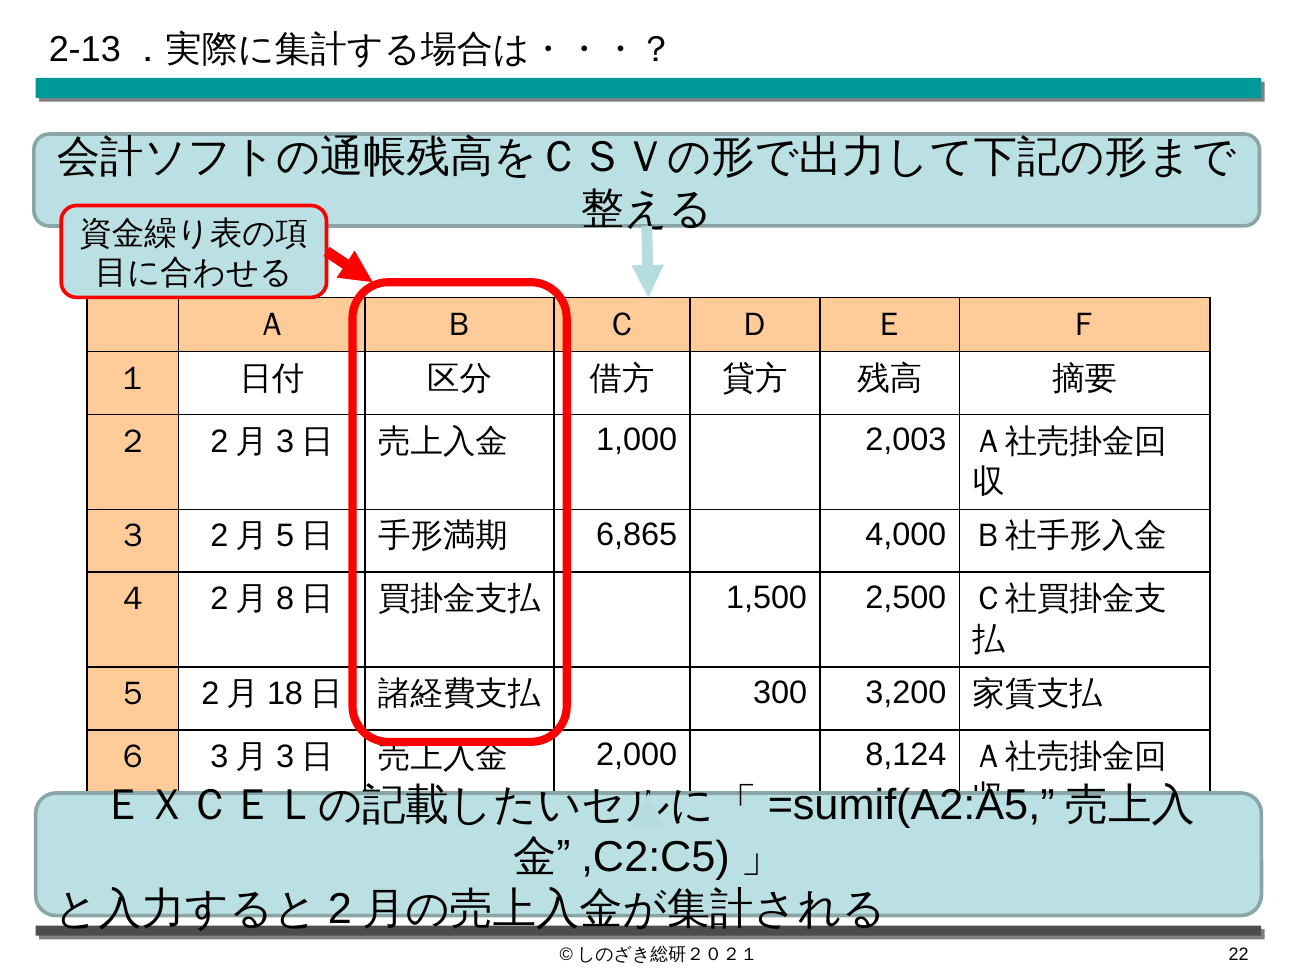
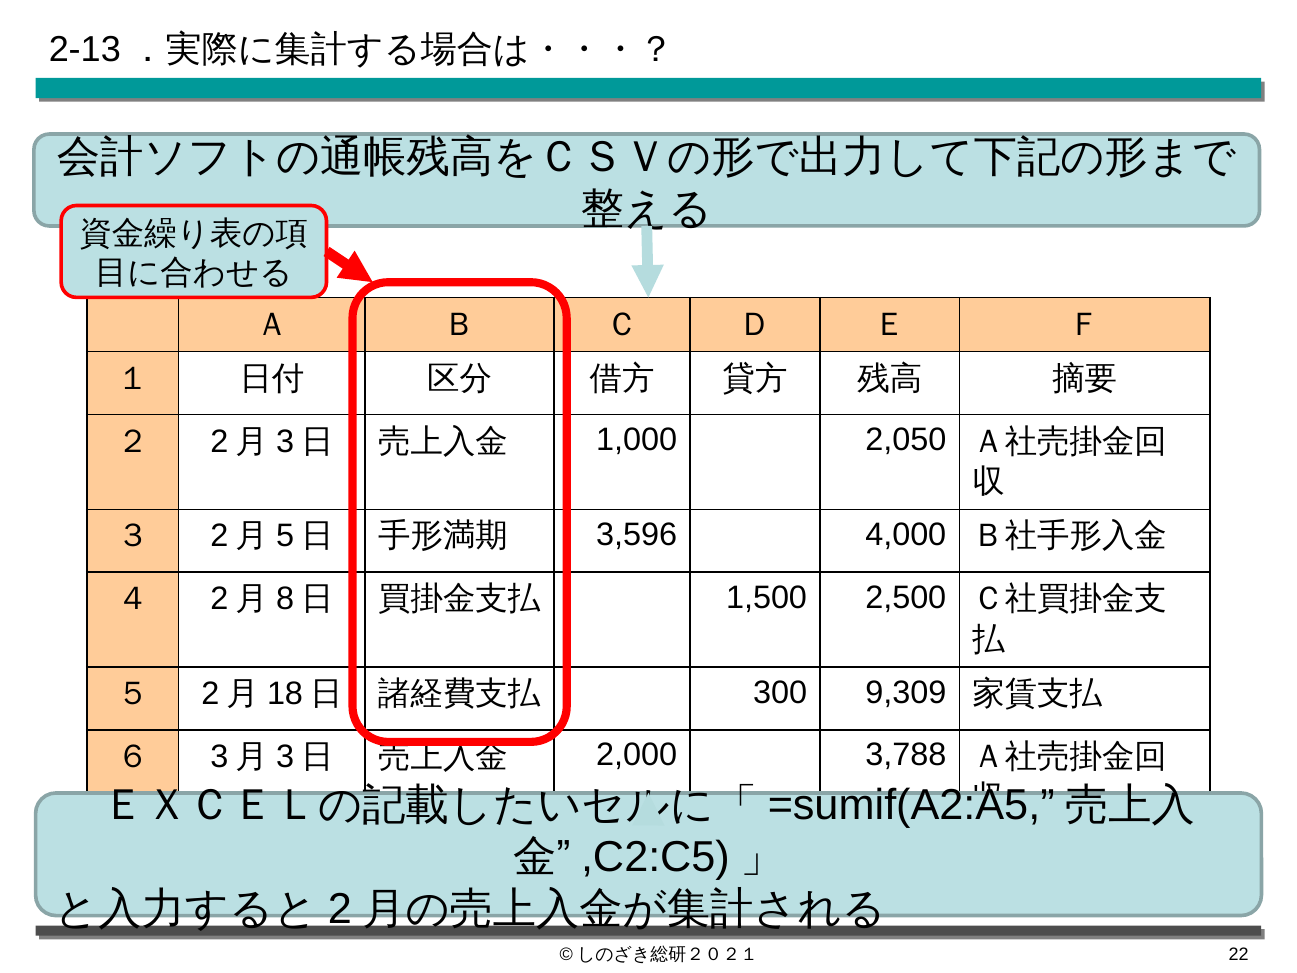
2,003: 2,003 -> 2,050 (906, 440)
6,865: 6,865 -> 3,596 (637, 534)
3,200: 3,200 -> 9,309 (906, 692)
8,124: 8,124 -> 3,788 (906, 755)
